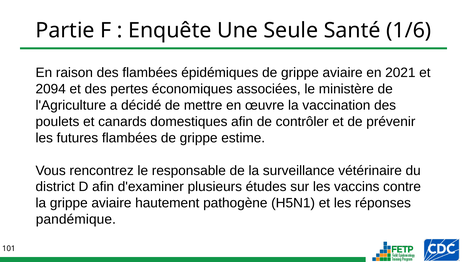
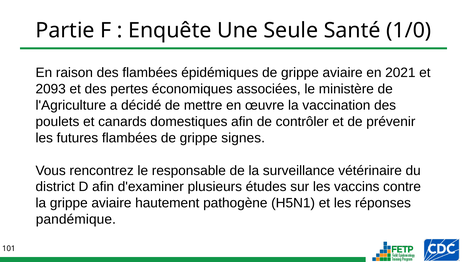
1/6: 1/6 -> 1/0 (409, 31)
2094: 2094 -> 2093 (51, 89)
estime: estime -> signes (243, 138)
